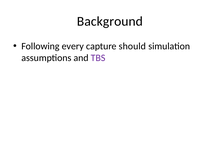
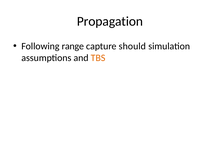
Background: Background -> Propagation (110, 21)
every: every -> range (73, 46)
TBS colour: purple -> orange (98, 58)
